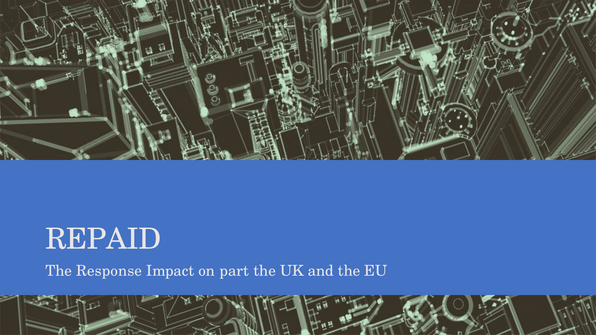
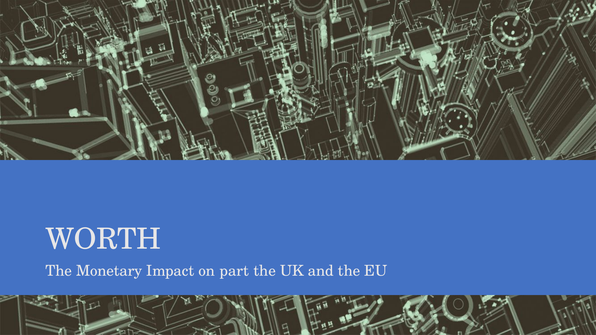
REPAID: REPAID -> WORTH (103, 239)
Response: Response -> Monetary (109, 271)
